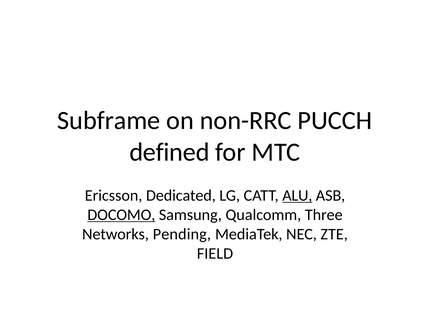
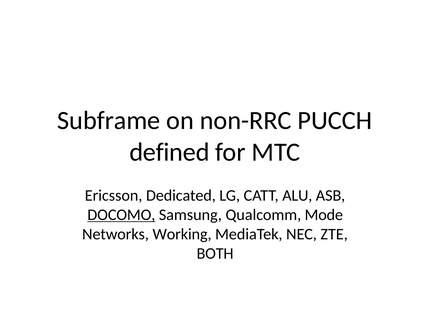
ALU underline: present -> none (297, 196)
Three: Three -> Mode (324, 215)
Pending: Pending -> Working (182, 234)
FIELD: FIELD -> BOTH (215, 254)
